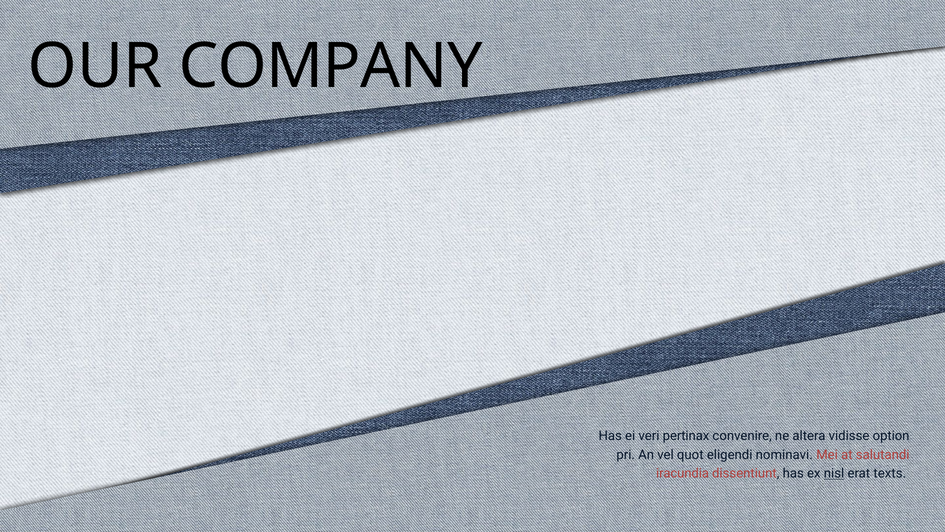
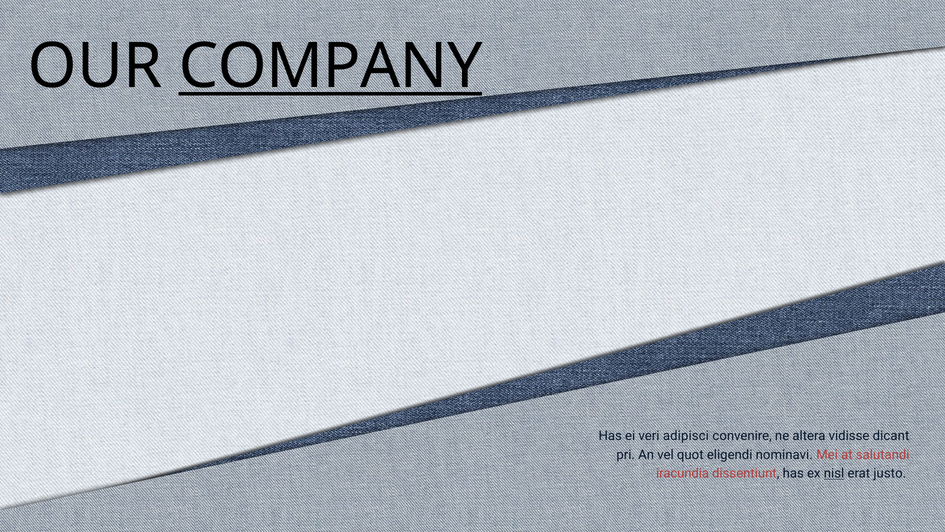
COMPANY underline: none -> present (331, 67)
pertinax: pertinax -> adipisci (686, 435)
option: option -> dicant (891, 435)
texts: texts -> justo (890, 473)
